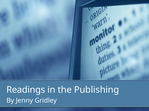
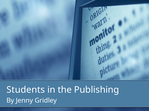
Readings: Readings -> Students (26, 90)
